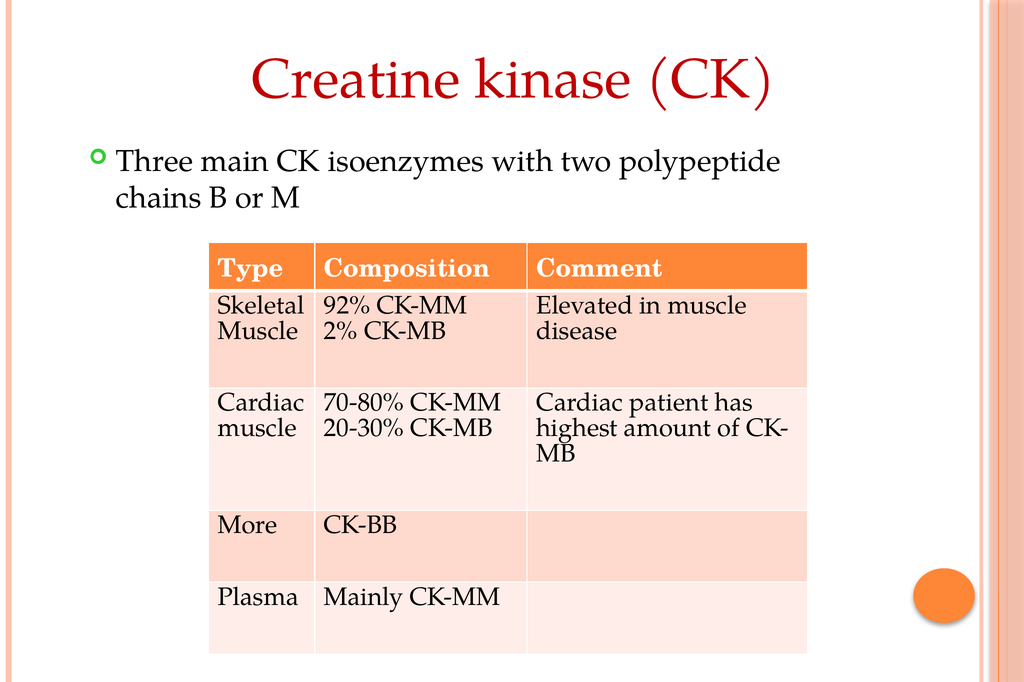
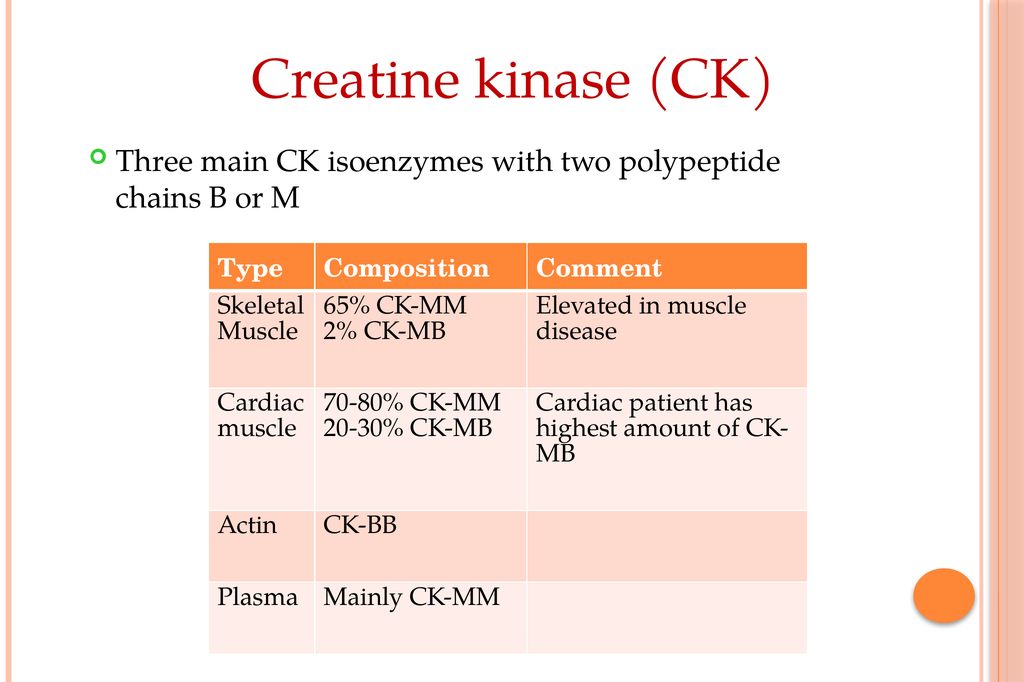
92%: 92% -> 65% (347, 306)
More: More -> Actin (248, 526)
